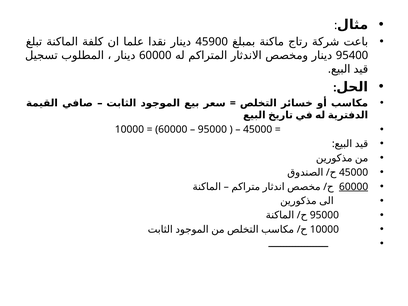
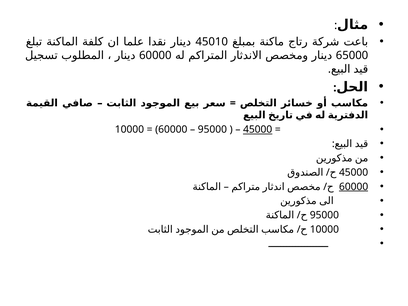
45900: 45900 -> 45010 (212, 42)
95400: 95400 -> 65000 (352, 55)
45000 underline: none -> present (258, 130)
